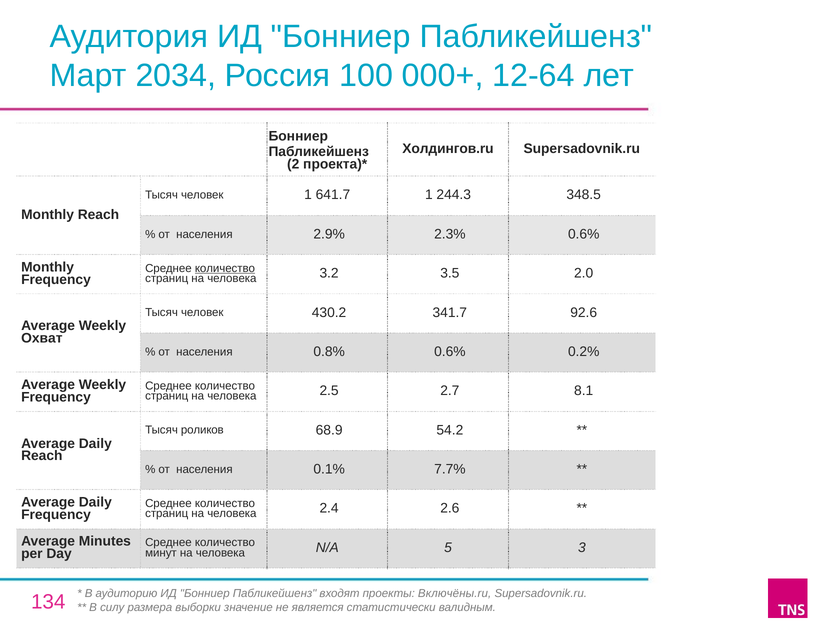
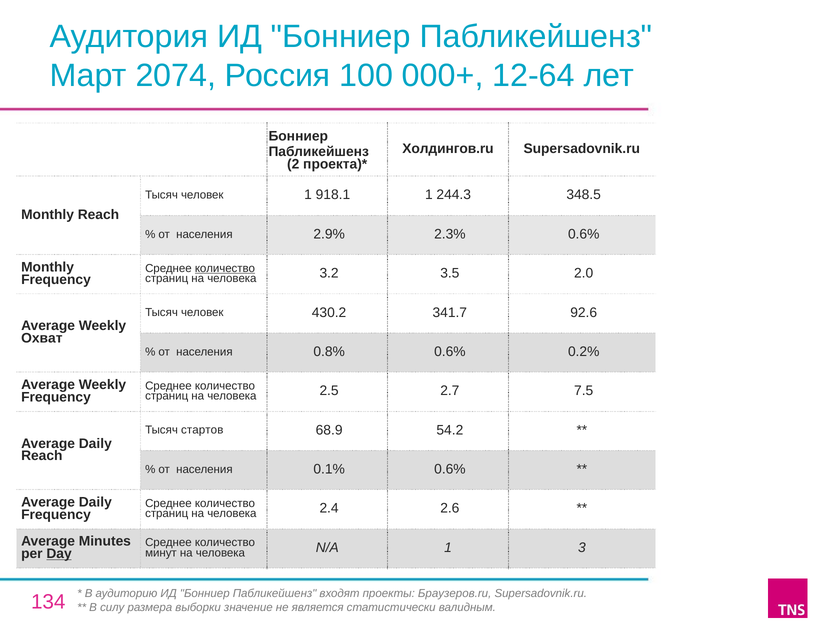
2034: 2034 -> 2074 (176, 75)
641.7: 641.7 -> 918.1 (333, 195)
8.1: 8.1 -> 7.5 (584, 391)
роликов: роликов -> стартов (202, 430)
0.1% 7.7%: 7.7% -> 0.6% (450, 469)
Day underline: none -> present (59, 554)
N/A 5: 5 -> 1 (448, 547)
Включёны.ru: Включёны.ru -> Браузеров.ru (455, 593)
